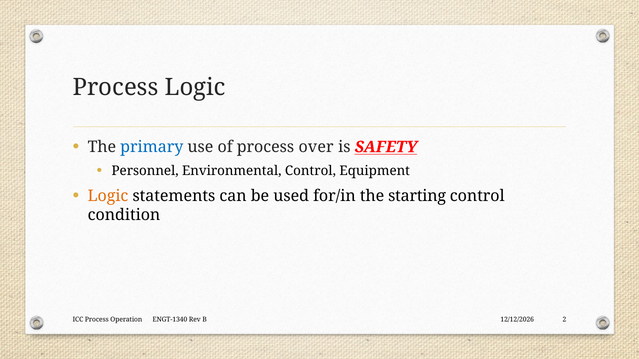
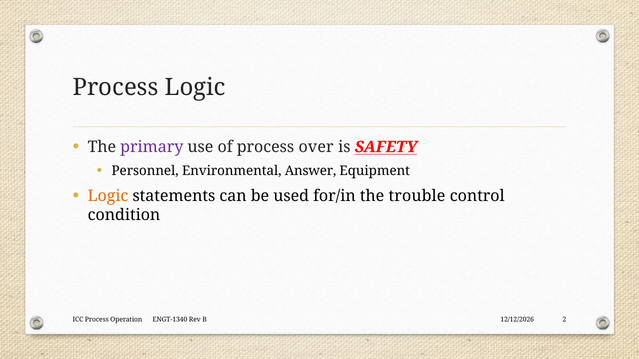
primary colour: blue -> purple (152, 147)
Environmental Control: Control -> Answer (311, 171)
starting: starting -> trouble (417, 196)
